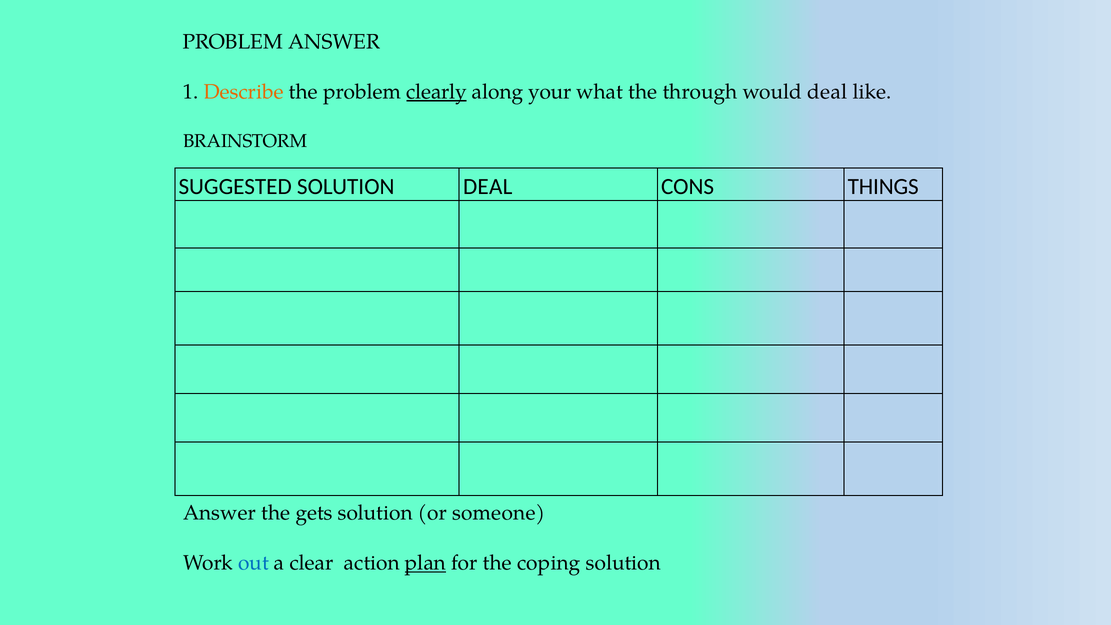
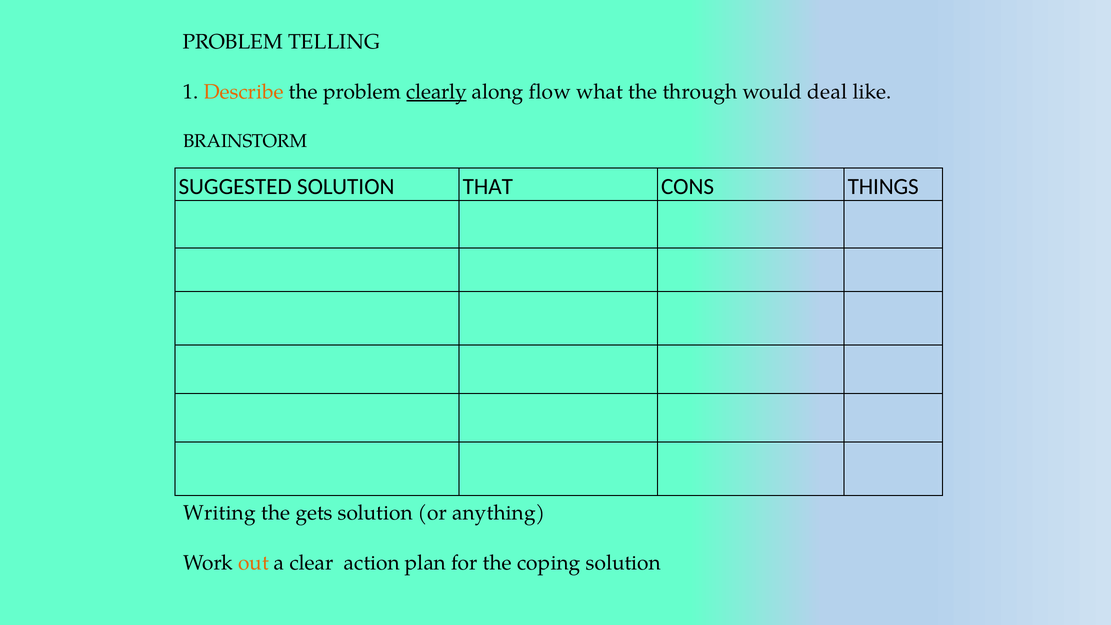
PROBLEM ANSWER: ANSWER -> TELLING (334, 42)
your: your -> flow (550, 92)
SOLUTION DEAL: DEAL -> THAT (488, 187)
Answer: Answer -> Writing (219, 513)
someone: someone -> anything (499, 513)
out colour: blue -> orange (253, 563)
plan underline: present -> none (425, 563)
